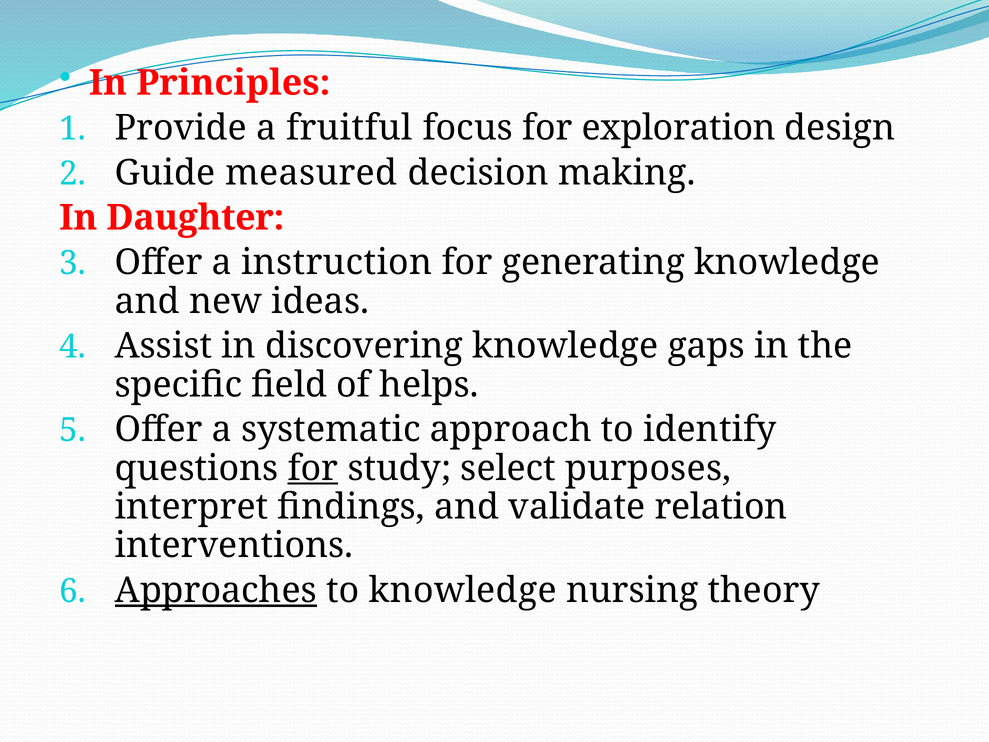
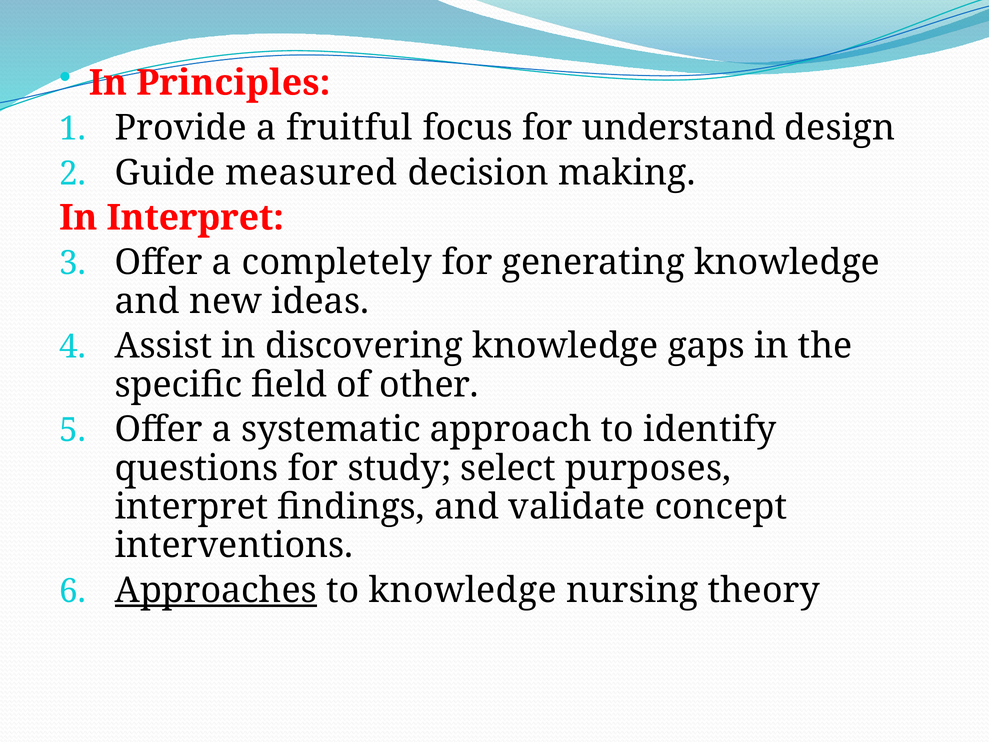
exploration: exploration -> understand (679, 128)
In Daughter: Daughter -> Interpret (195, 218)
instruction: instruction -> completely (337, 263)
helps: helps -> other (429, 385)
for underline: present -> none (313, 468)
relation: relation -> concept (721, 507)
